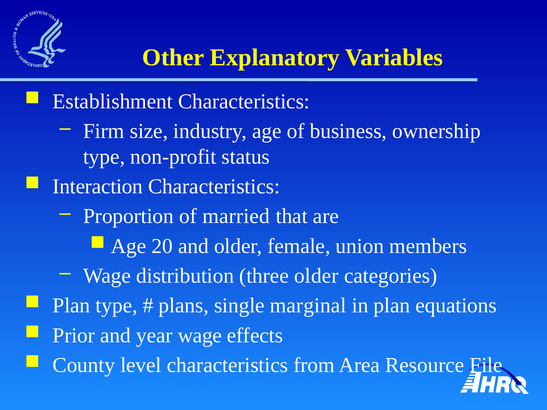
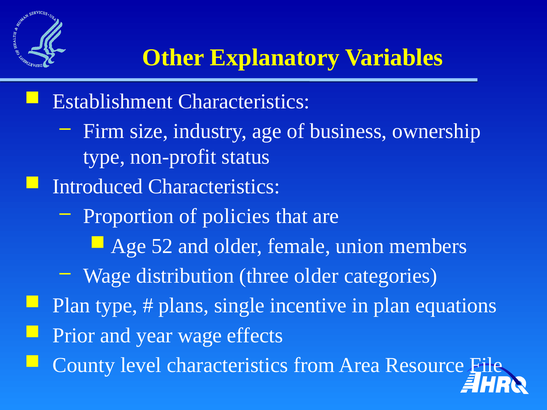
Interaction: Interaction -> Introduced (98, 187)
married: married -> policies (236, 216)
20: 20 -> 52 (162, 246)
marginal: marginal -> incentive (308, 306)
